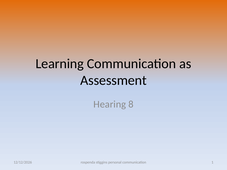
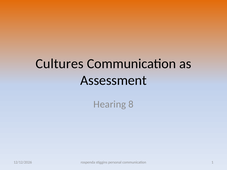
Learning: Learning -> Cultures (60, 64)
